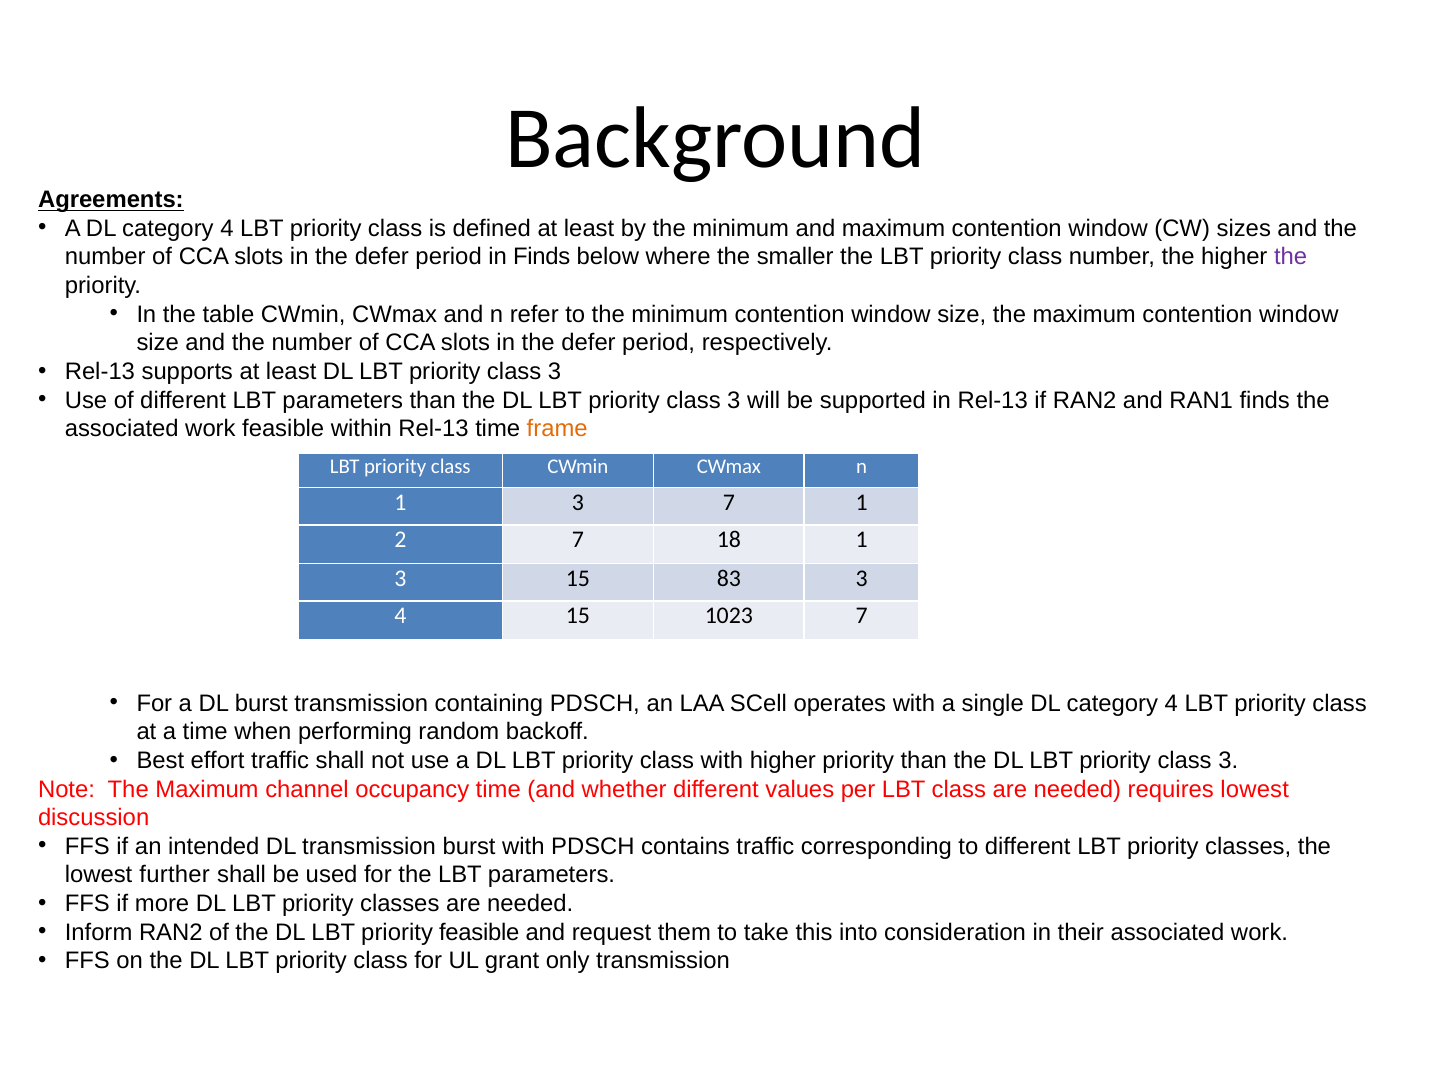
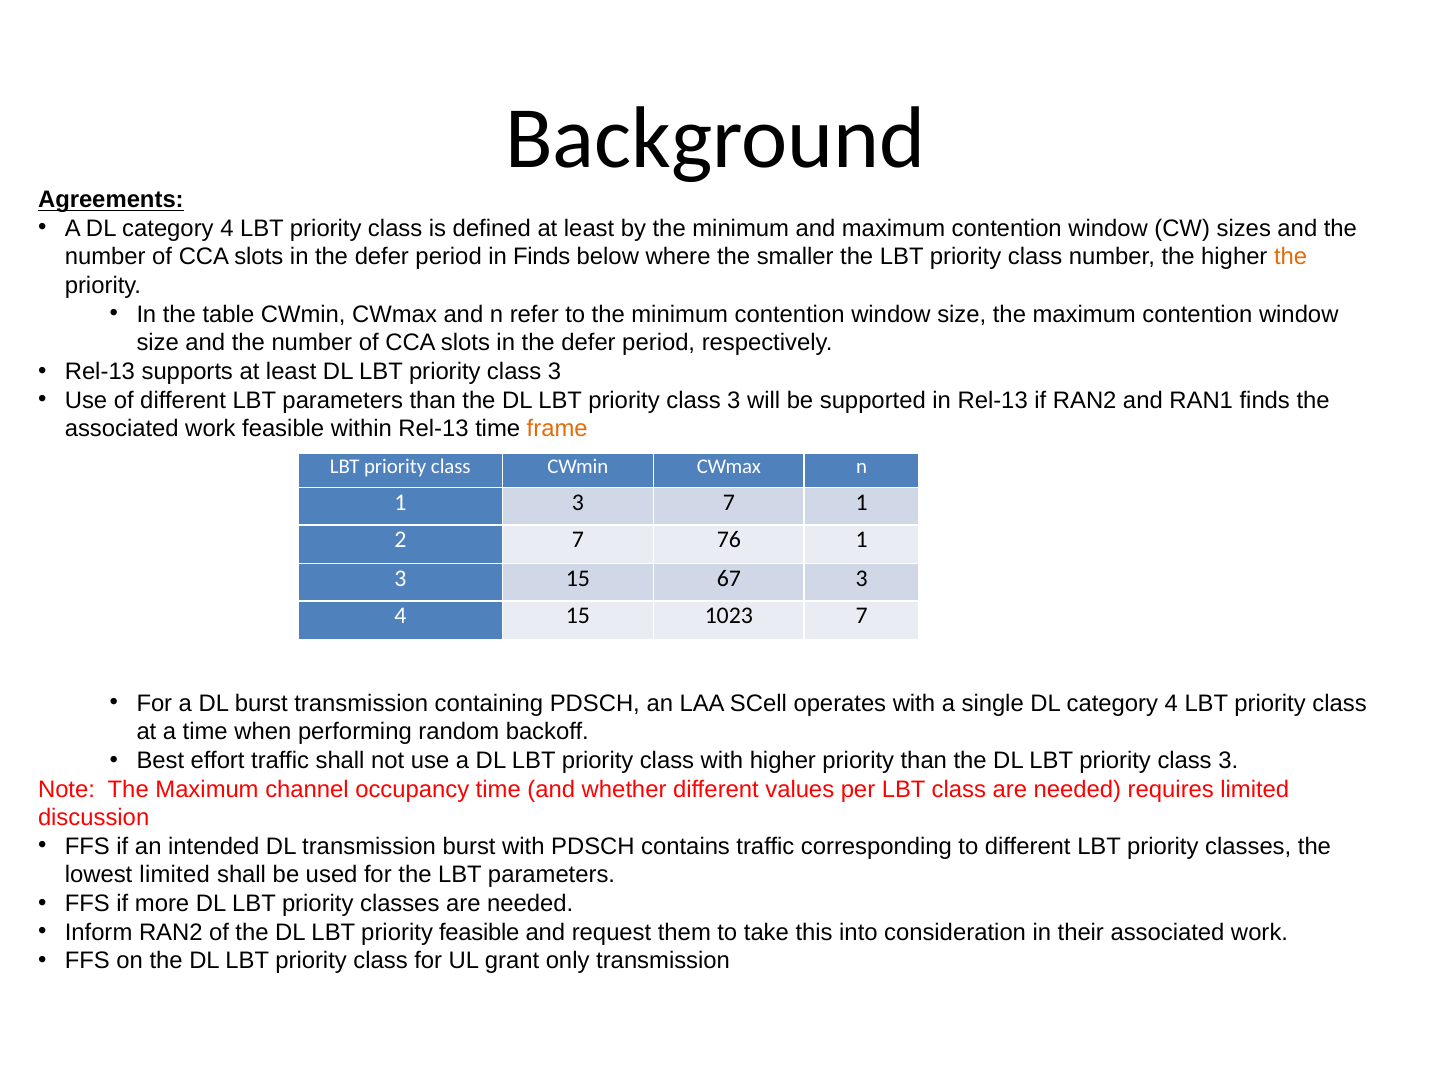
the colour: purple -> orange (1291, 257)
18: 18 -> 76 (729, 540)
83: 83 -> 67 (729, 578)
requires lowest: lowest -> limited (1255, 789)
lowest further: further -> limited (175, 875)
